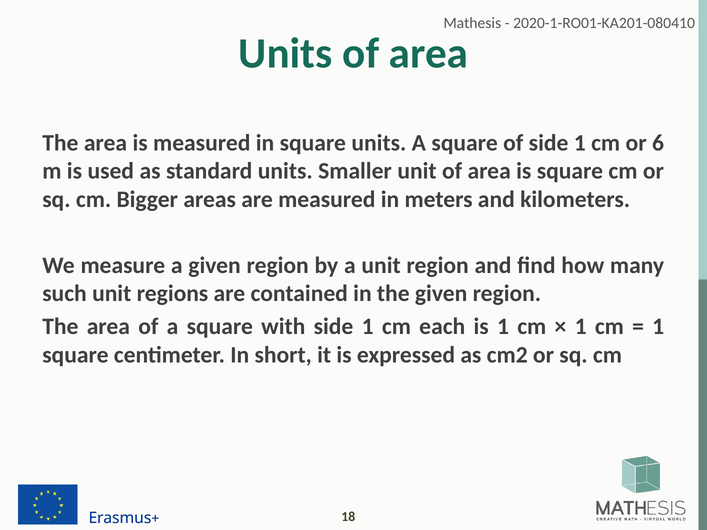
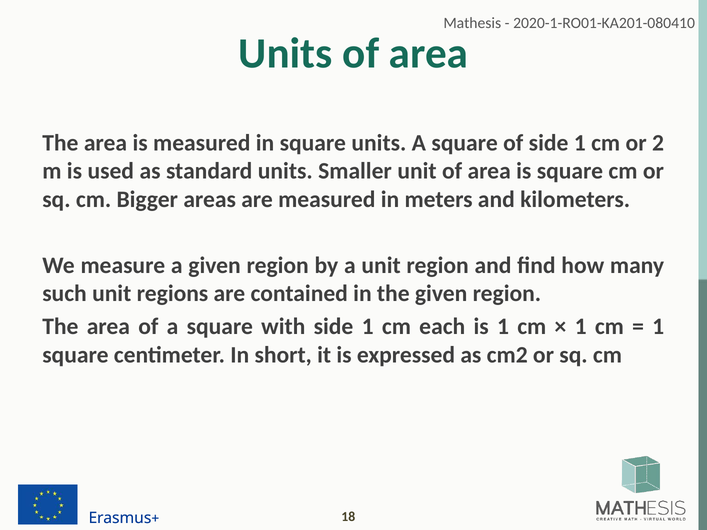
6: 6 -> 2 (658, 143)
